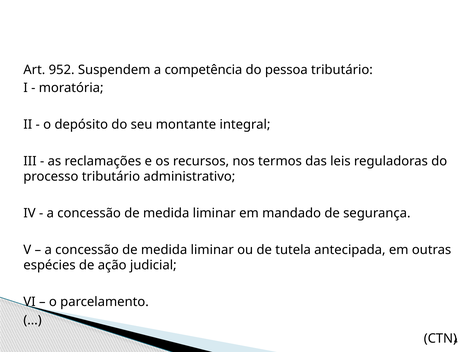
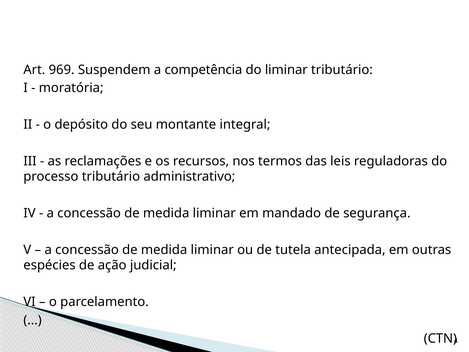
952: 952 -> 969 (62, 70)
do pessoa: pessoa -> liminar (286, 70)
